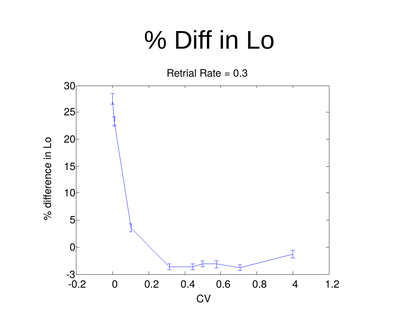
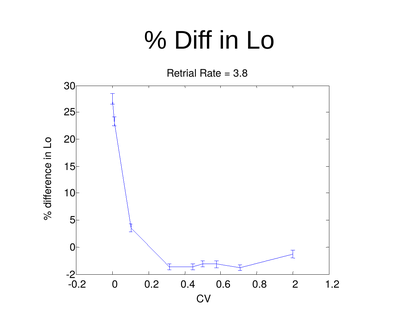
0.3: 0.3 -> 3.8 (241, 73)
-3: -3 -> -2 (71, 275)
4: 4 -> 2 (295, 285)
